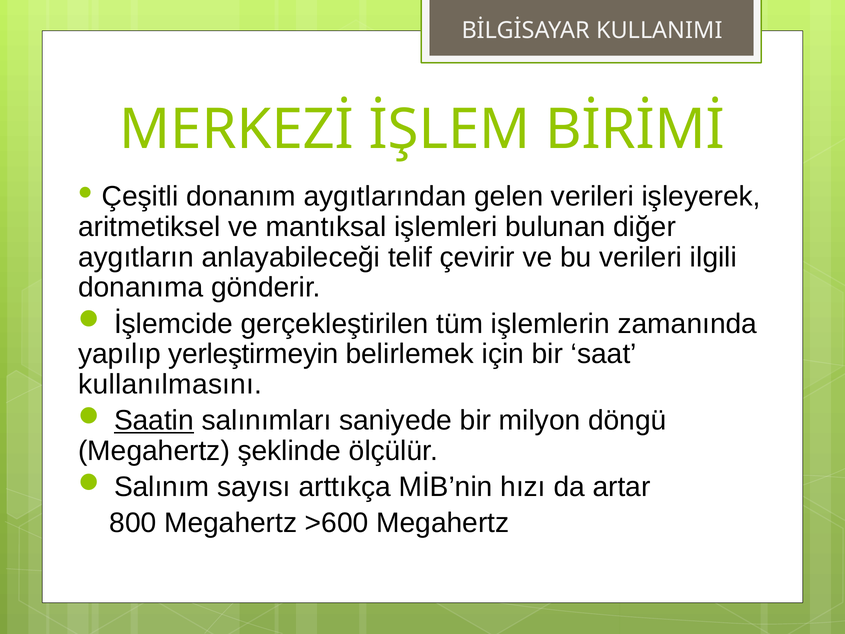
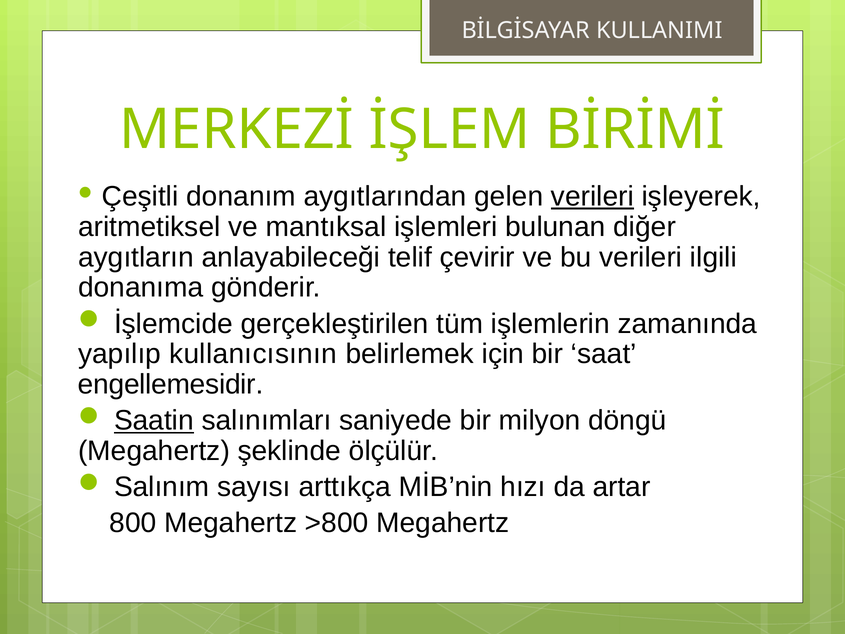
verileri underline: none -> present (592, 196)
yerleştirmeyin: yerleştirmeyin -> kullanıcısının (253, 354)
kullanılmasını: kullanılmasını -> engellemesidir (171, 384)
>600: >600 -> >800 (337, 523)
